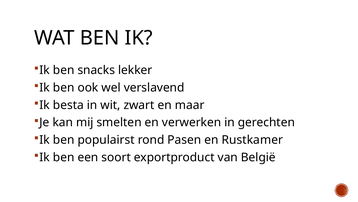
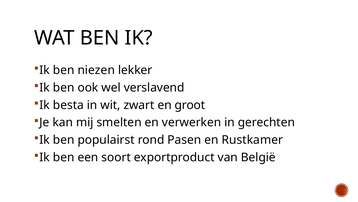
snacks: snacks -> niezen (96, 70)
maar: maar -> groot (190, 105)
